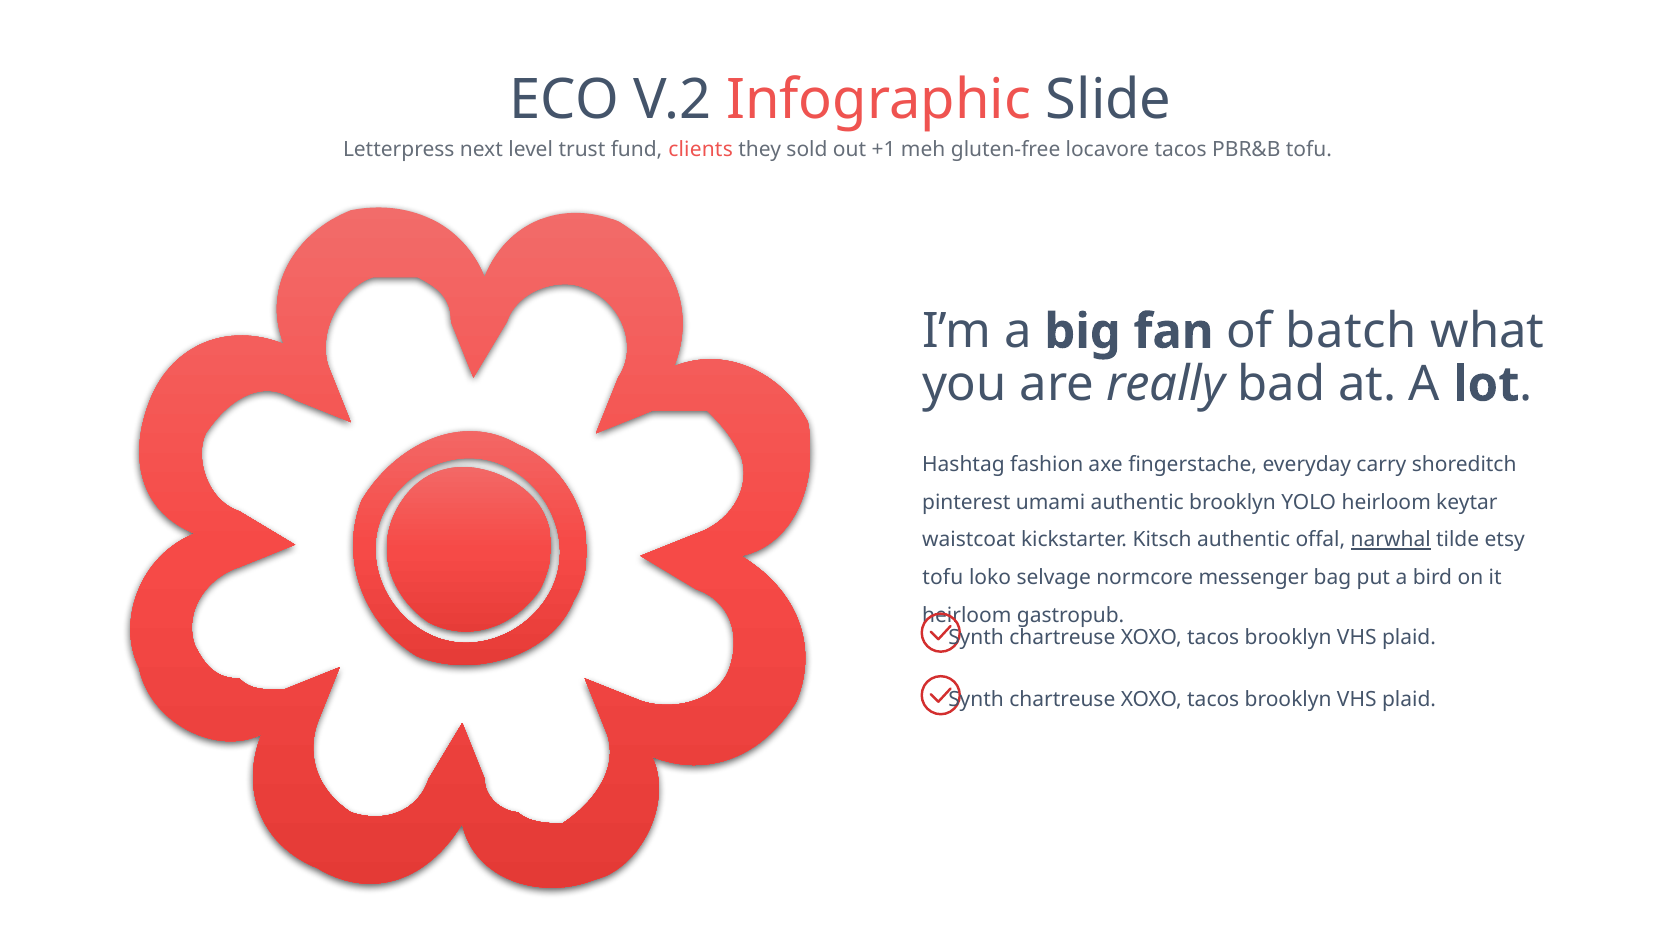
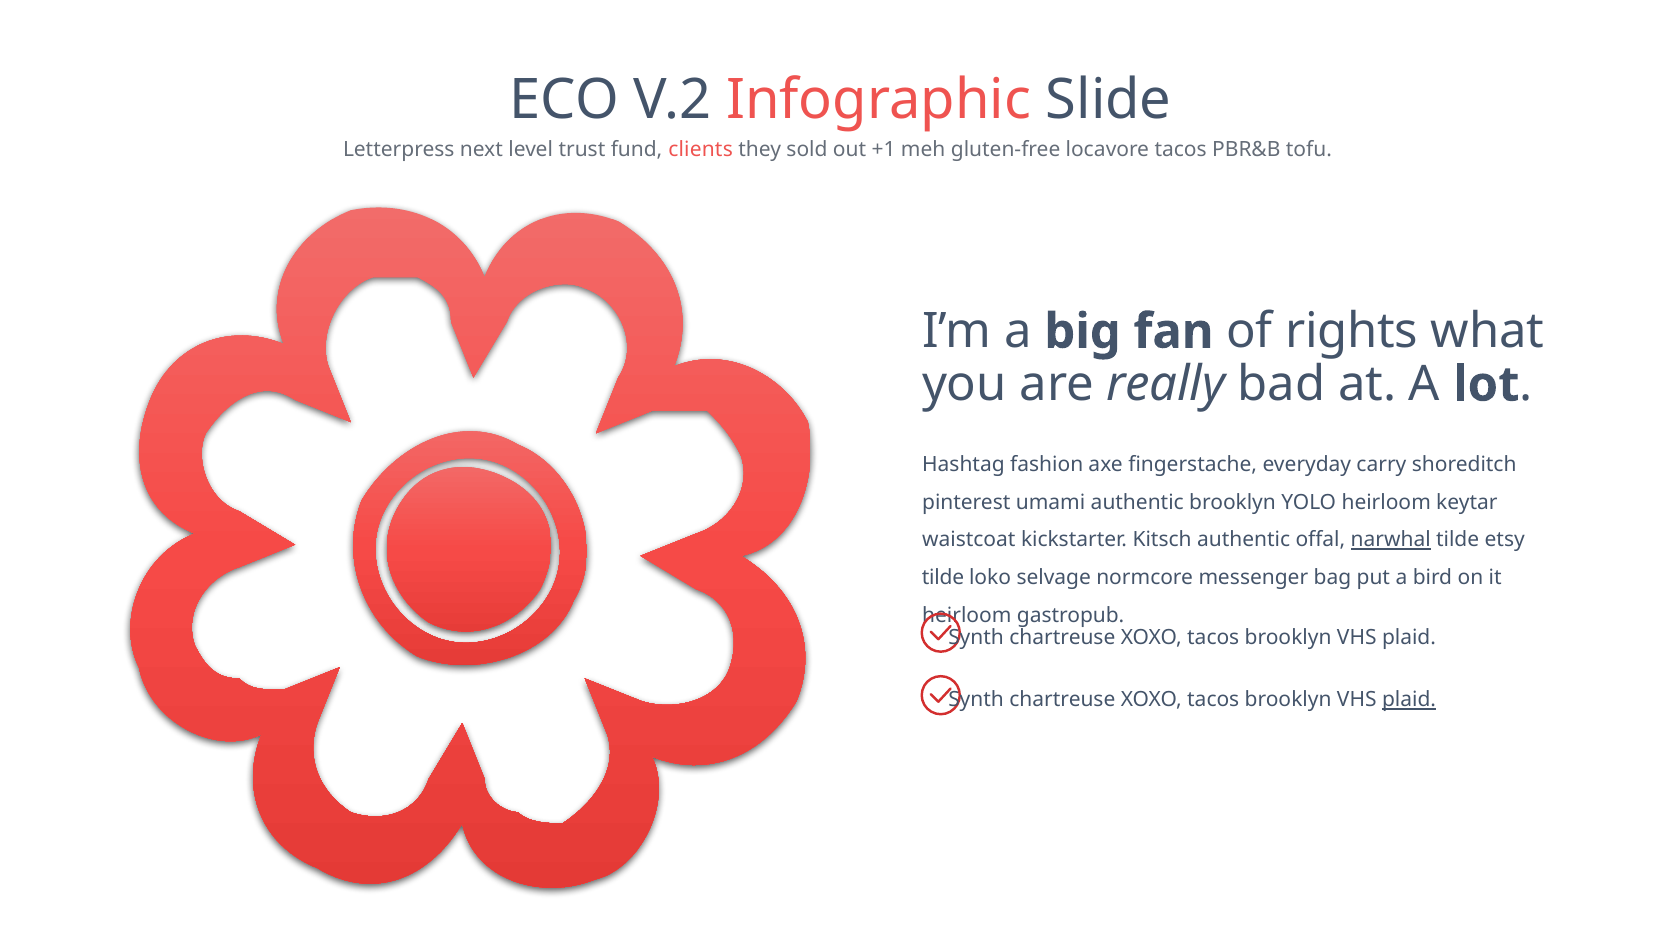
batch: batch -> rights (1352, 332)
tofu: tofu -> tilde (943, 578)
plaid underline: none -> present (1409, 700)
